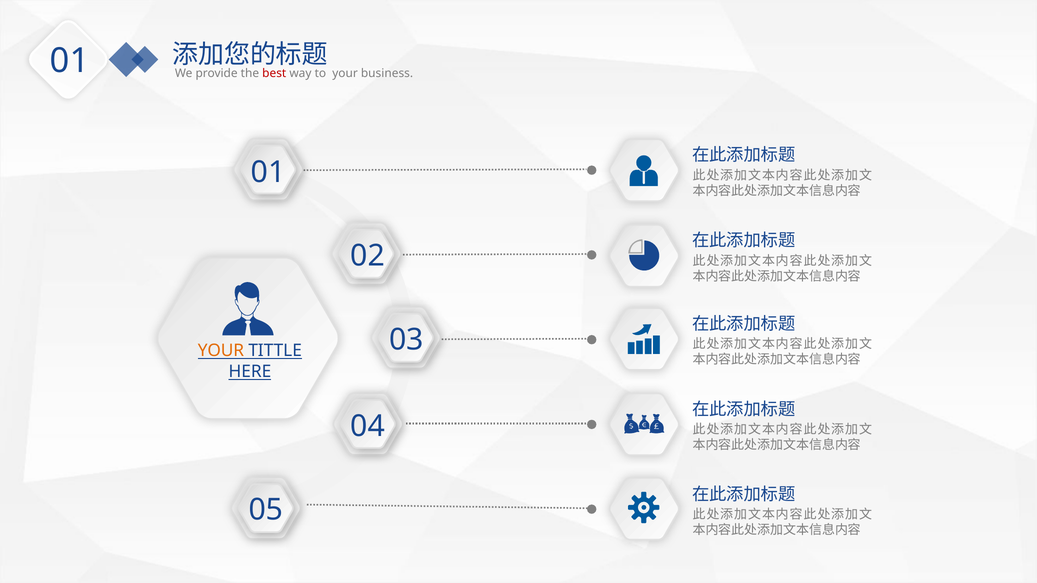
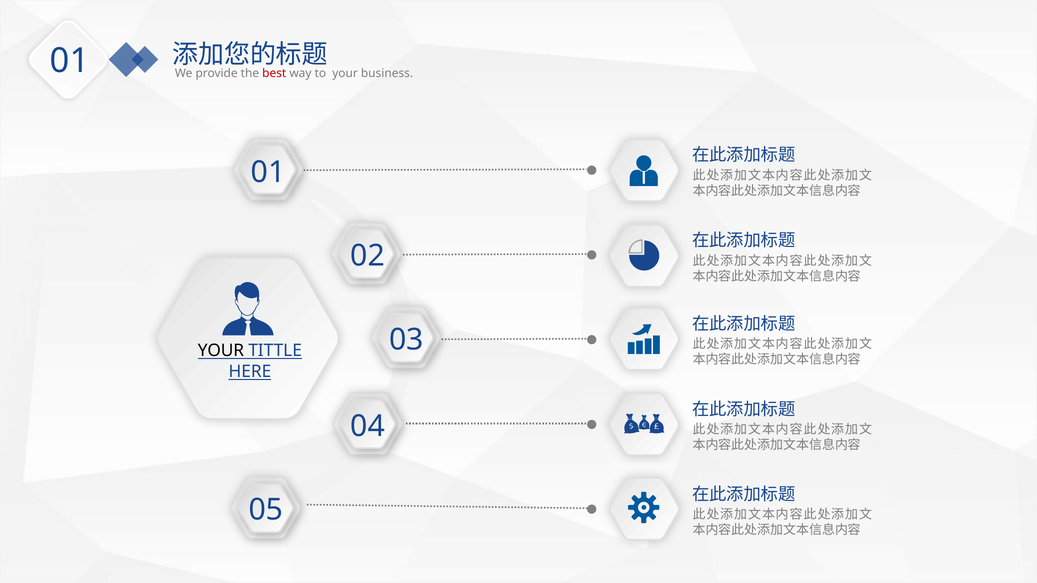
YOUR colour: orange -> black (221, 351)
